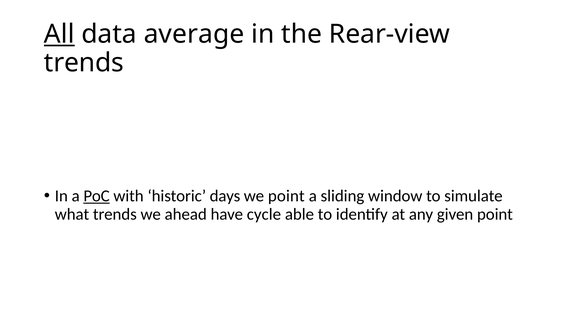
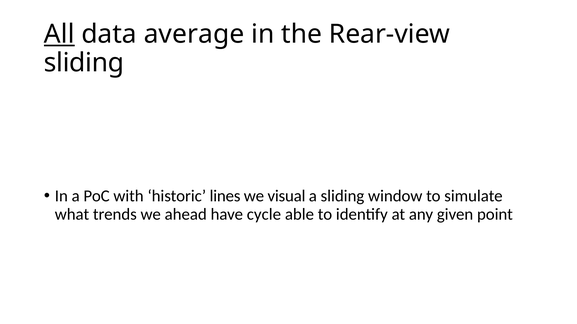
trends: trends -> sliding (84, 63)
PoC underline: present -> none (97, 196)
days: days -> lines (225, 196)
we point: point -> visual (287, 196)
